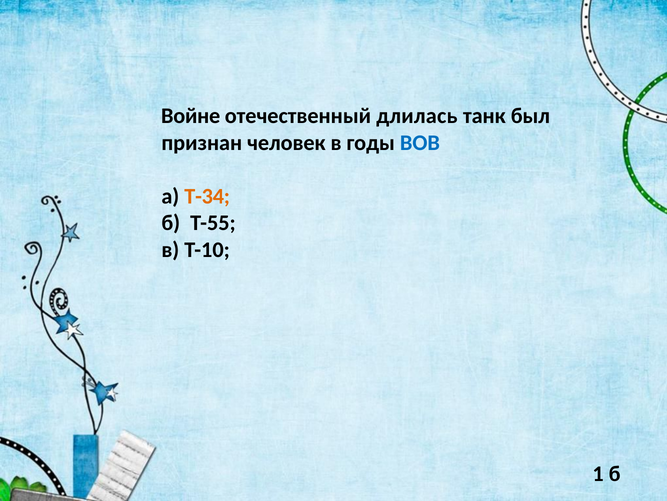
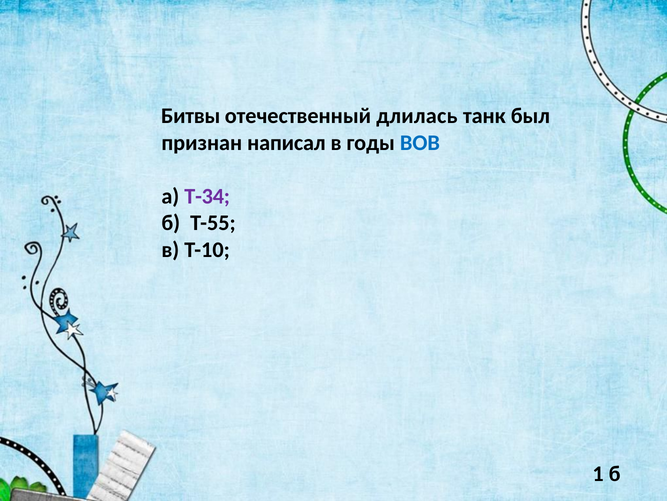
Войне: Войне -> Битвы (191, 116)
человек: человек -> написал (286, 143)
Т-34 colour: orange -> purple (207, 196)
